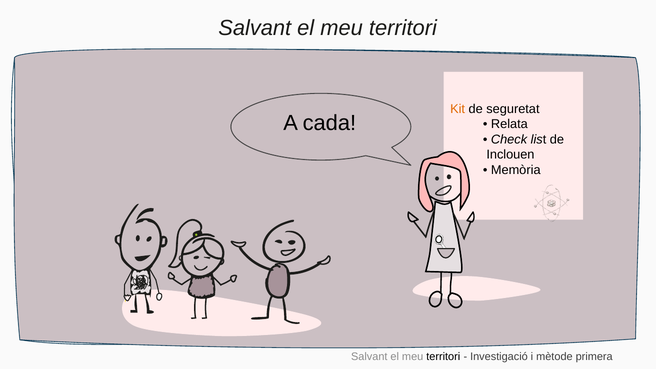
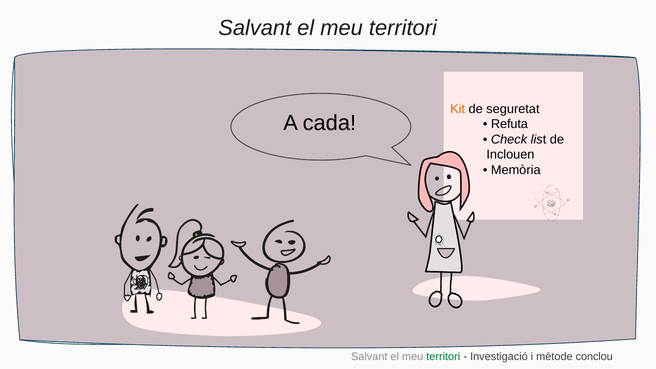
Relata: Relata -> Refuta (509, 124)
territori colour: black -> green (443, 357)
primera: primera -> conclou (594, 357)
